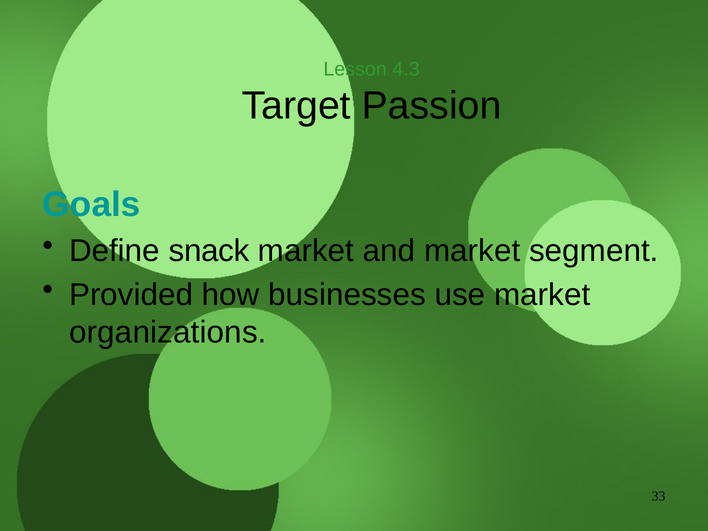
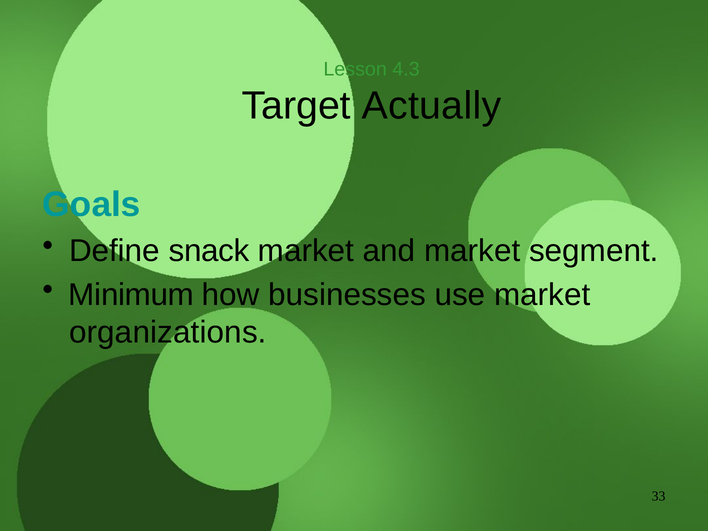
Passion: Passion -> Actually (432, 106)
Provided: Provided -> Minimum (131, 295)
